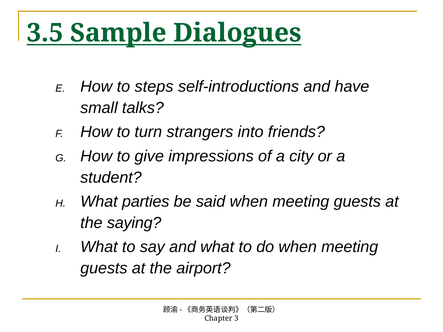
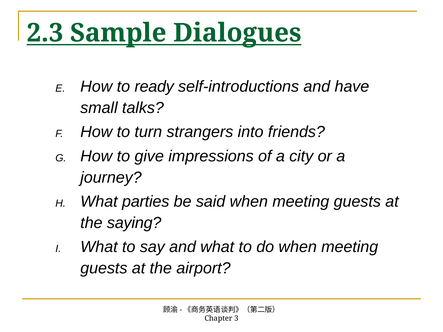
3.5: 3.5 -> 2.3 (45, 33)
steps: steps -> ready (154, 87)
student: student -> journey (111, 178)
